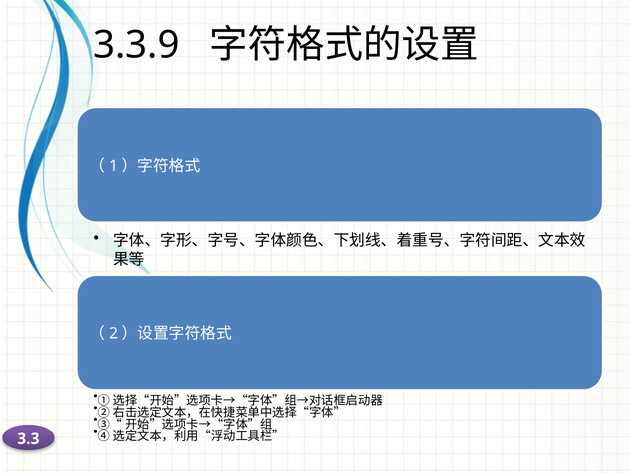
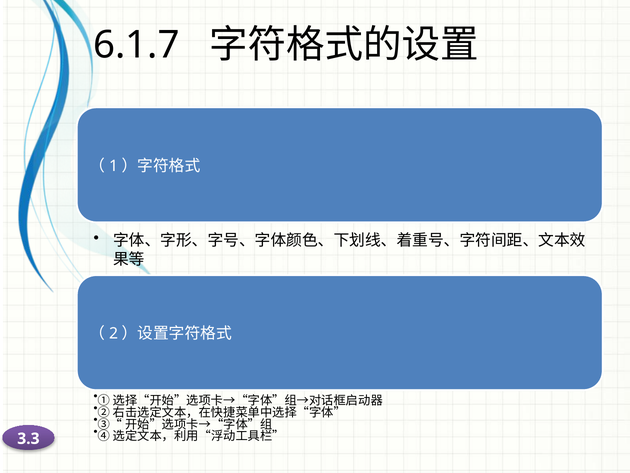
3.3.9: 3.3.9 -> 6.1.7 (136, 45)
